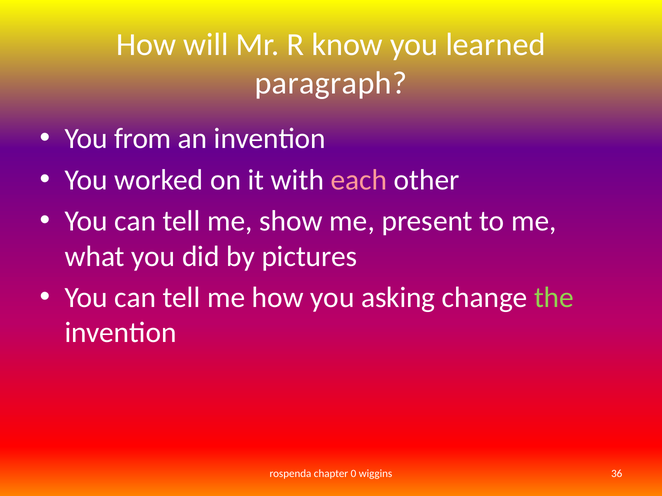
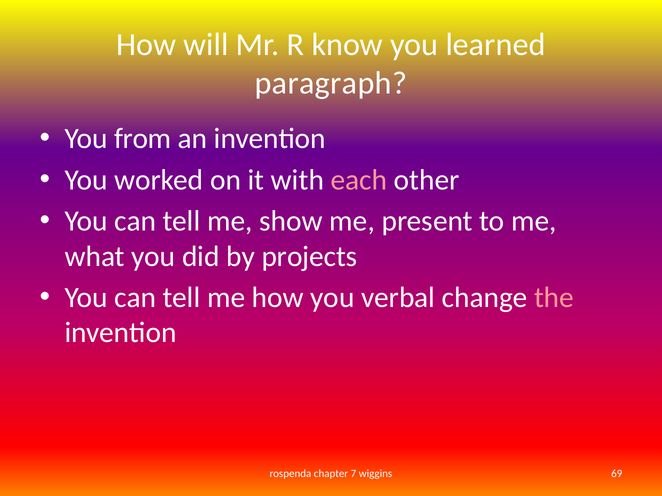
pictures: pictures -> projects (310, 257)
asking: asking -> verbal (398, 298)
the colour: light green -> pink (554, 298)
0: 0 -> 7 (354, 474)
36: 36 -> 69 (617, 474)
